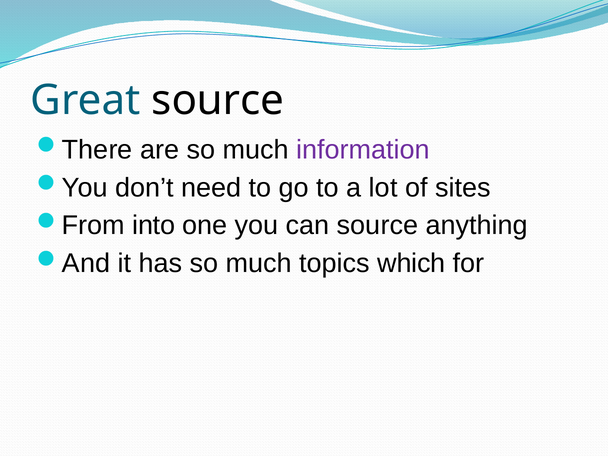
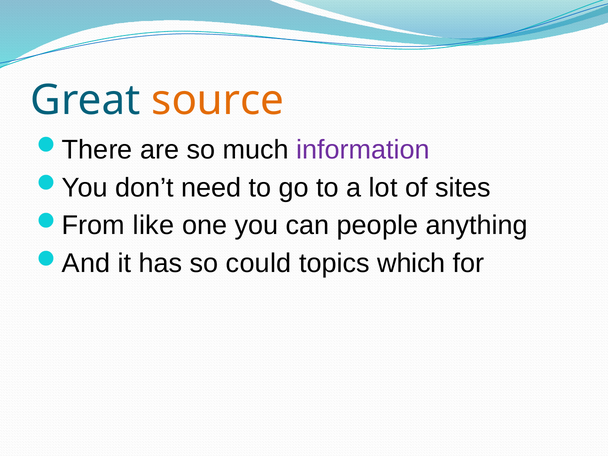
source colour: black -> orange (218, 100)
into: into -> like (153, 226)
can source: source -> people (378, 226)
has so much: much -> could (259, 263)
